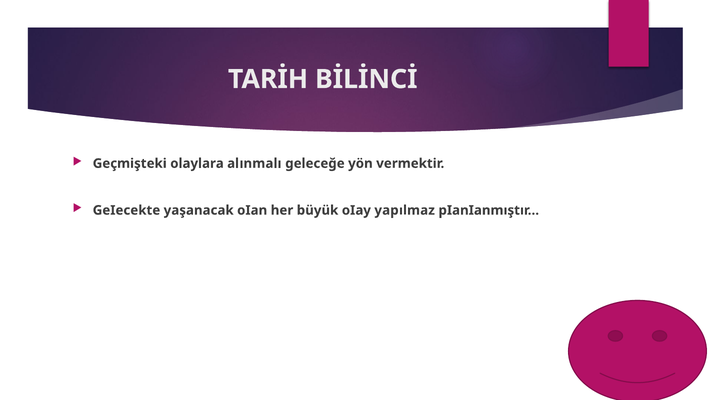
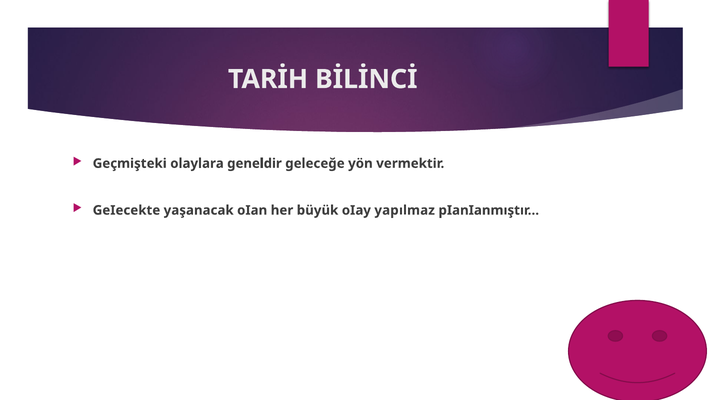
alınmalı: alınmalı -> geneldir (254, 163)
